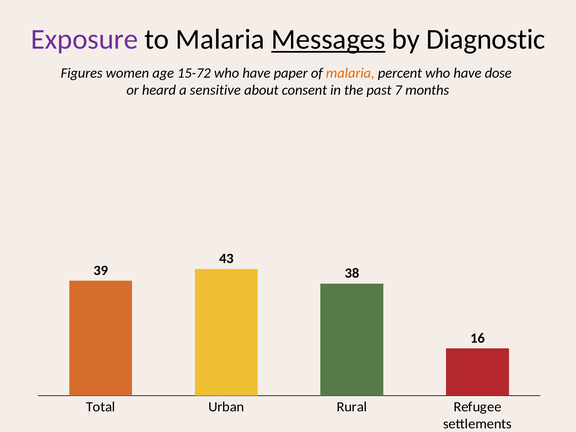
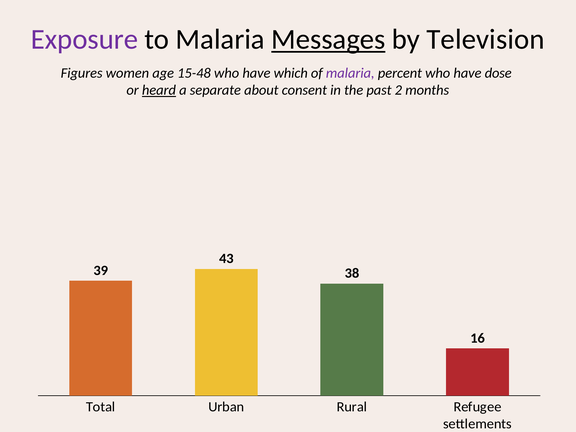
Diagnostic: Diagnostic -> Television (486, 39)
15-72: 15-72 -> 15-48 (194, 73)
paper: paper -> which (291, 73)
malaria colour: orange -> purple (350, 73)
heard underline: none -> present (159, 90)
sensitive: sensitive -> separate (215, 90)
7: 7 -> 2 (398, 90)
